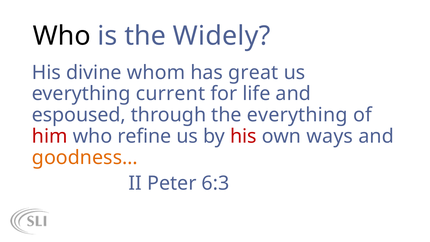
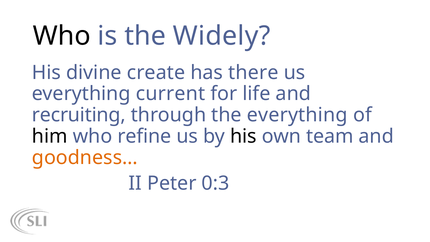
whom: whom -> create (156, 72)
great: great -> there (253, 72)
espoused: espoused -> recruiting (79, 115)
him colour: red -> black (50, 136)
his colour: red -> black (243, 136)
ways: ways -> team (330, 136)
6:3: 6:3 -> 0:3 (216, 183)
